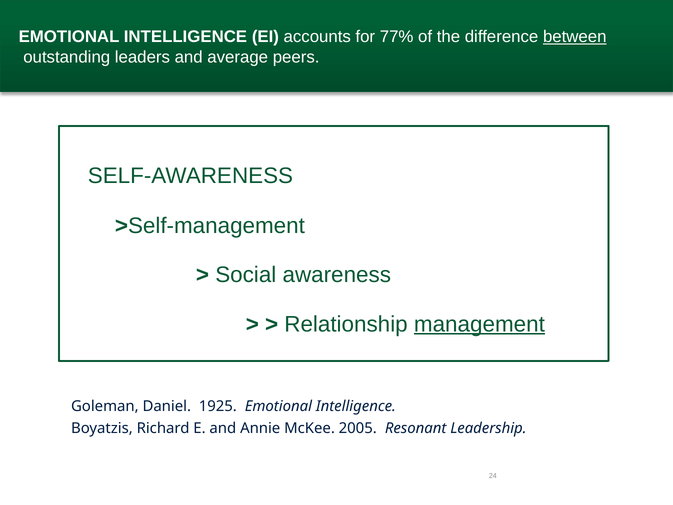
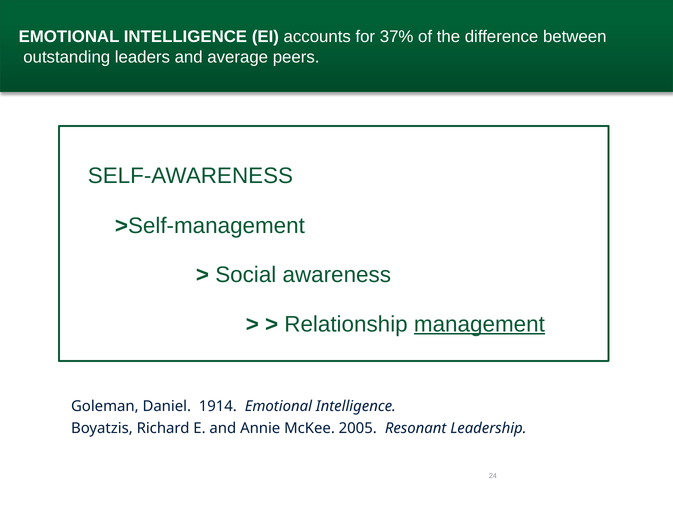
77%: 77% -> 37% (397, 37)
between underline: present -> none (575, 37)
1925: 1925 -> 1914 (218, 406)
